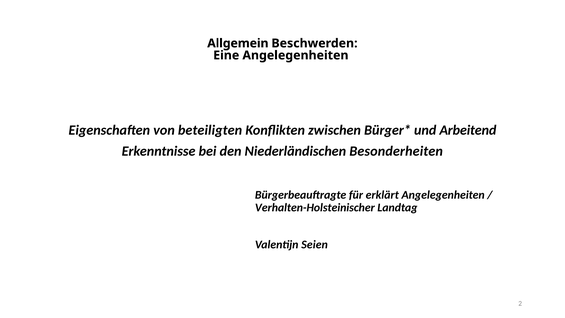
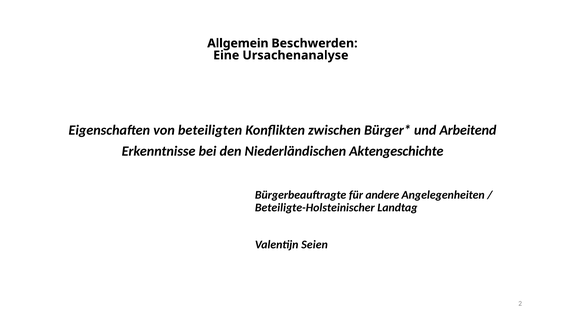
Eine Angelegenheiten: Angelegenheiten -> Ursachenanalyse (295, 55)
Besonderheiten: Besonderheiten -> Aktengeschichte (396, 151)
erklärt: erklärt -> andere (382, 195)
Verhalten-Holsteinischer: Verhalten-Holsteinischer -> Beteiligte-Holsteinischer (315, 207)
